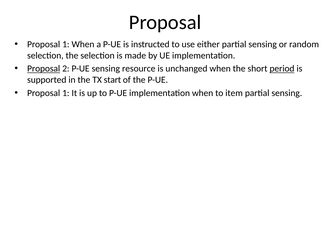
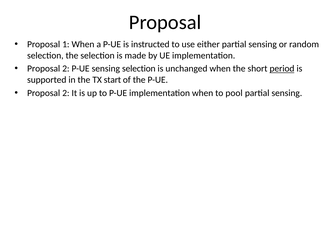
Proposal underline: present -> none (44, 69)
sensing resource: resource -> selection (139, 69)
1: 1 -> 2 (66, 93)
item: item -> pool (234, 93)
